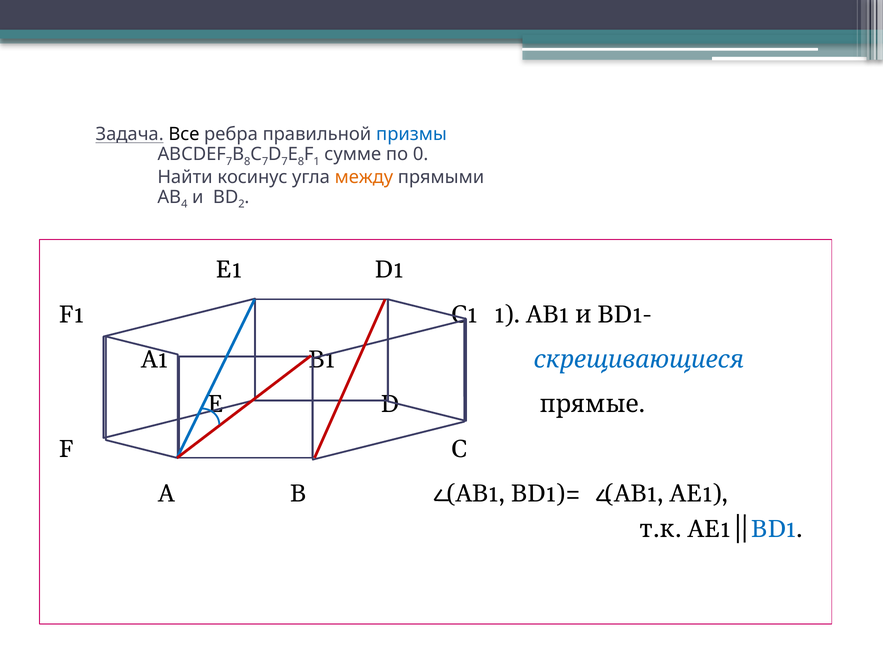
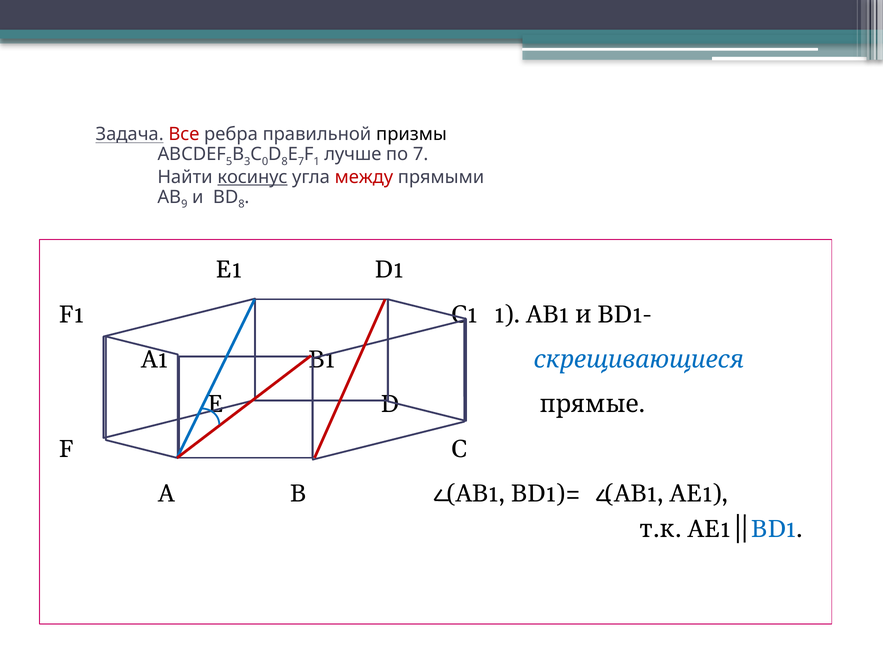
Все colour: black -> red (184, 134)
призмы colour: blue -> black (411, 134)
7: 7 -> 5 (229, 162)
B 8: 8 -> 3 (247, 162)
C 7: 7 -> 0 (265, 162)
D 7: 7 -> 8 (285, 162)
E 8: 8 -> 7 (301, 162)
сумме: сумме -> лучше (353, 154)
по 0: 0 -> 7 (421, 154)
косинус underline: none -> present (252, 177)
между colour: orange -> red (364, 177)
4: 4 -> 9 (184, 204)
2: 2 -> 8 (241, 204)
